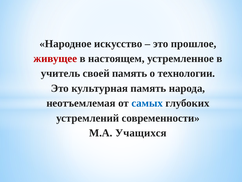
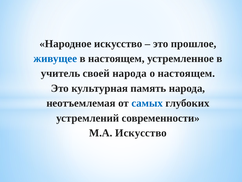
живущее colour: red -> blue (55, 58)
своей память: память -> народа (130, 73)
о технологии: технологии -> настоящем (186, 73)
М.А Учащихся: Учащихся -> Искусство (141, 133)
